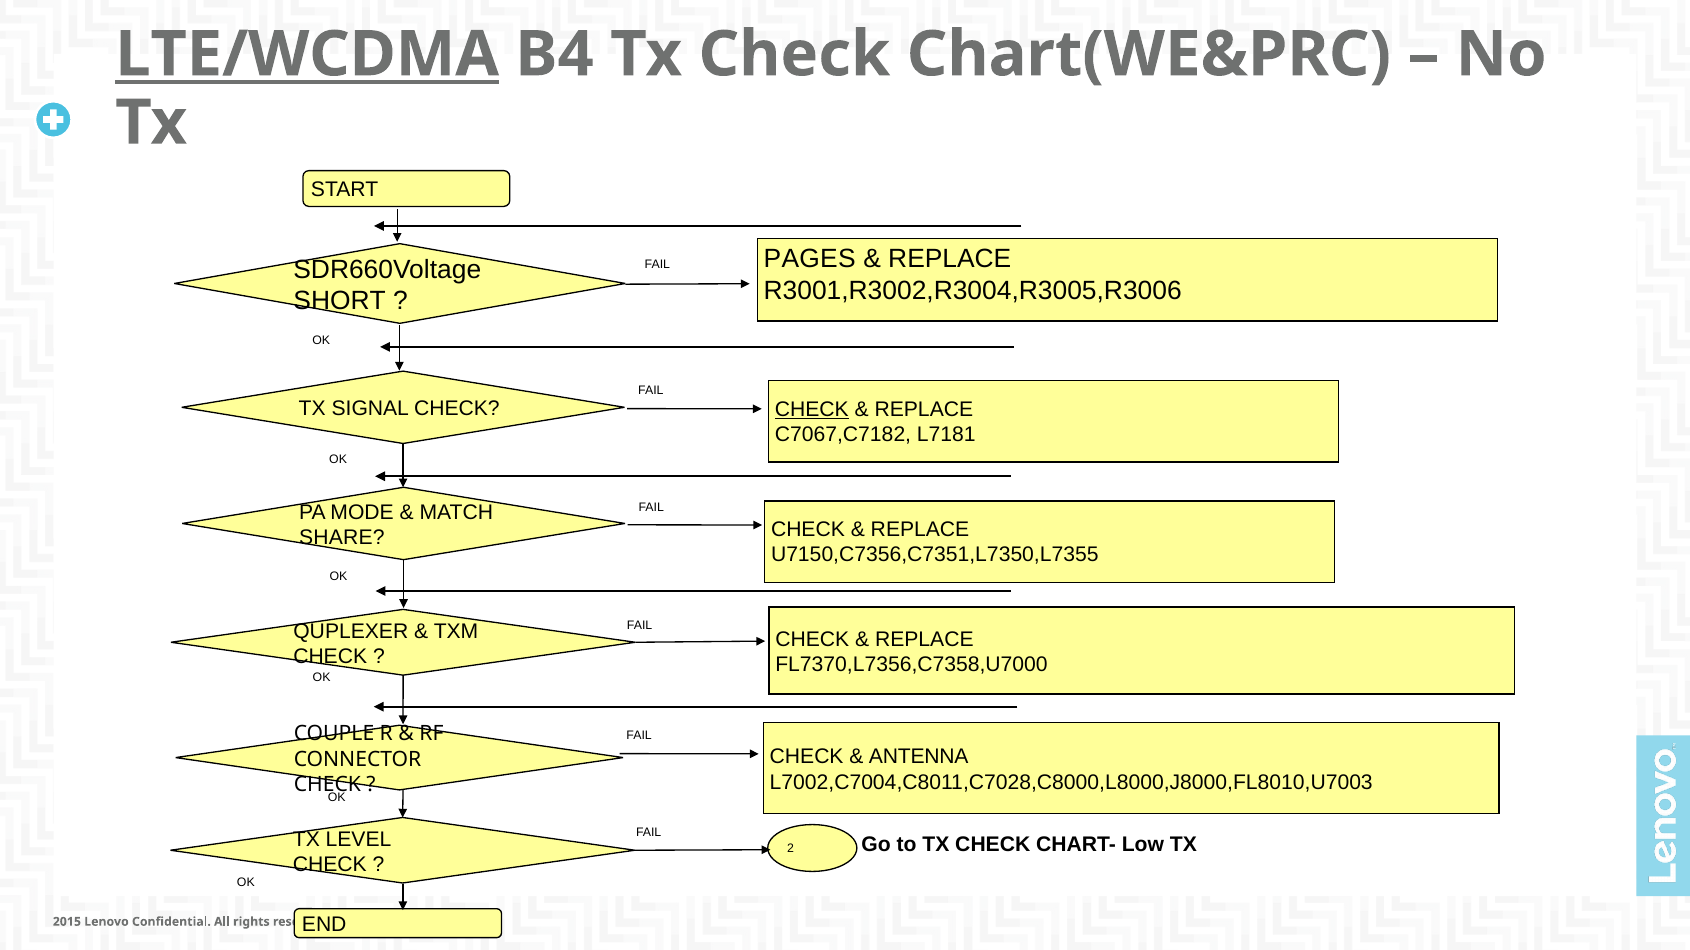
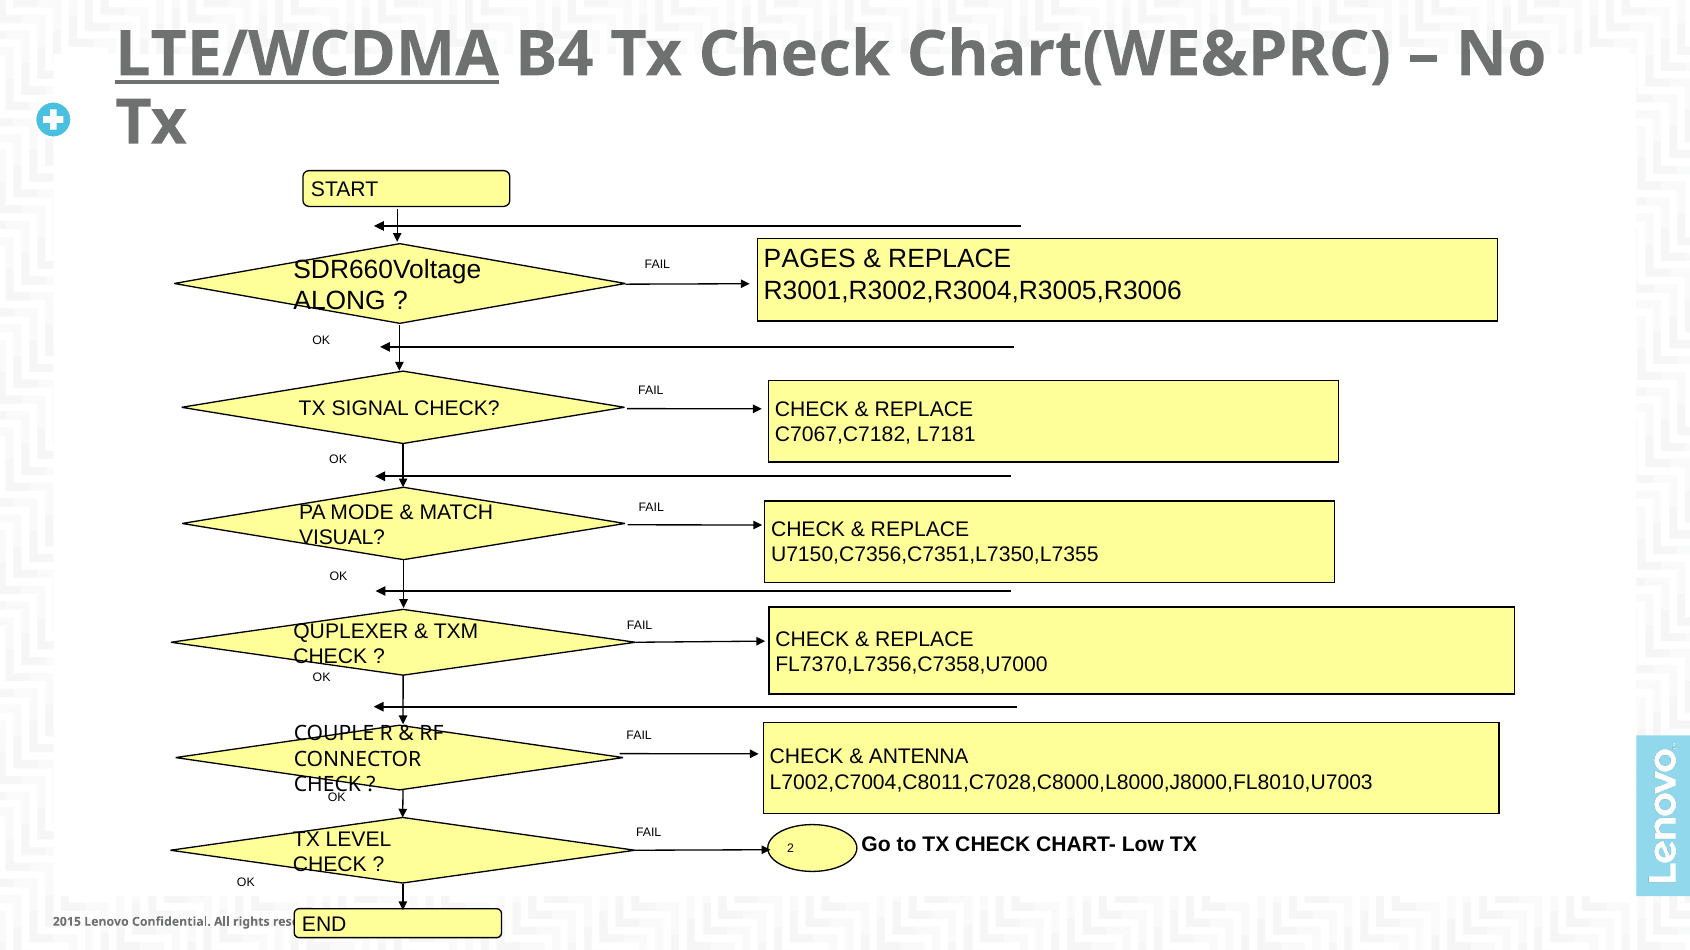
SHORT: SHORT -> ALONG (340, 301)
CHECK underline: present -> none (812, 409)
SHARE: SHARE -> VISUAL (342, 538)
